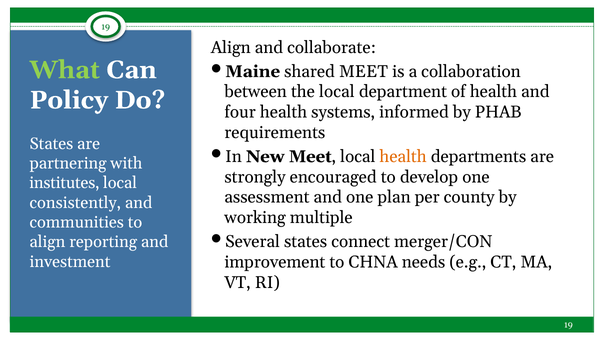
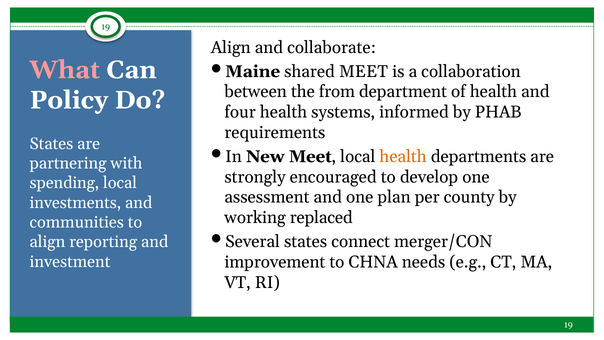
What colour: light green -> pink (65, 70)
the local: local -> from (337, 92)
institutes: institutes -> spending (64, 183)
consistently: consistently -> investments (75, 203)
multiple: multiple -> replaced (321, 218)
